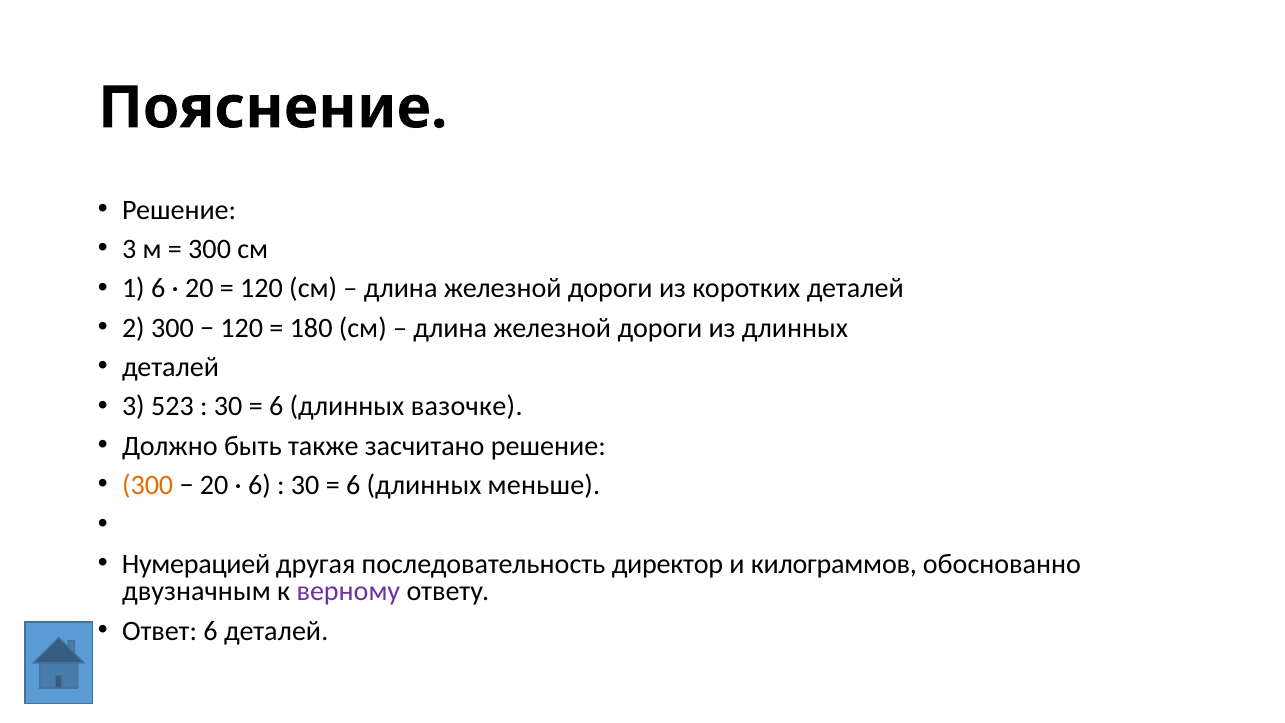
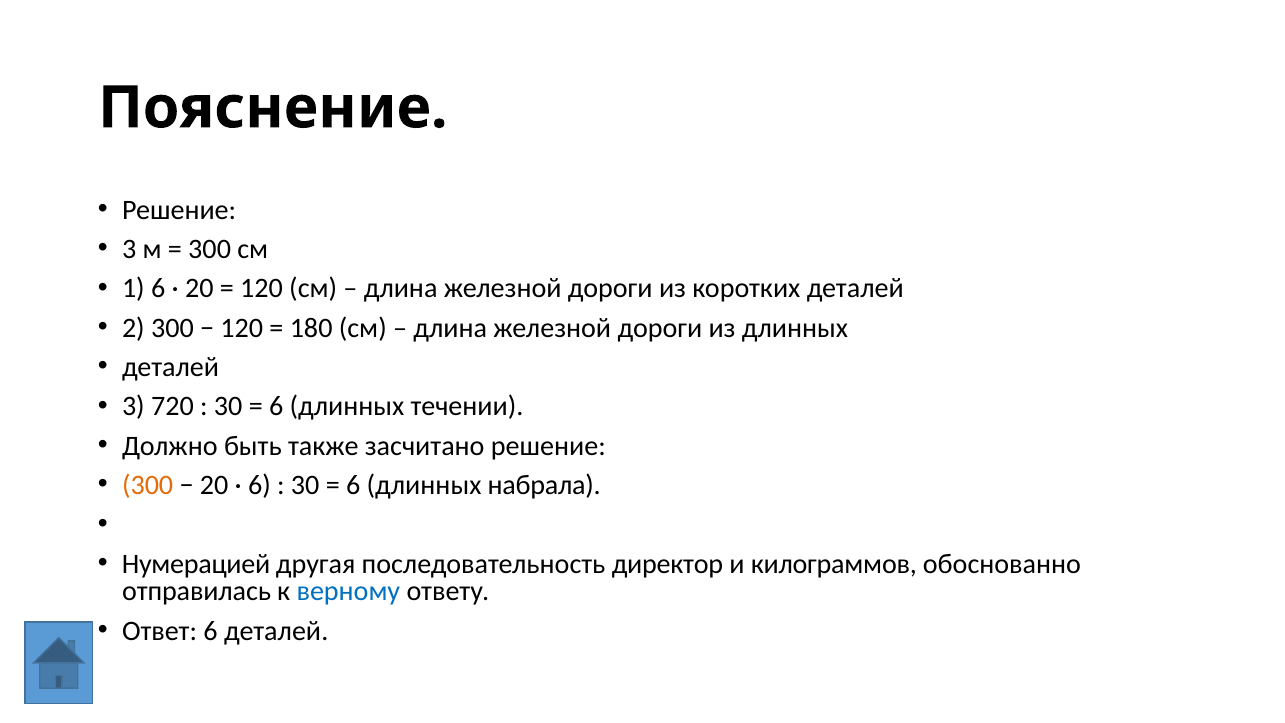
523: 523 -> 720 (172, 407)
вазочке: вазочке -> течении (467, 407)
меньше: меньше -> набрала (544, 485)
двузначным: двузначным -> отправилась (197, 591)
верному colour: purple -> blue (348, 591)
